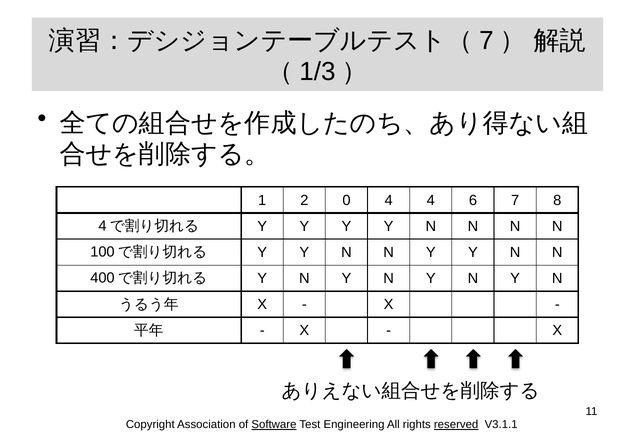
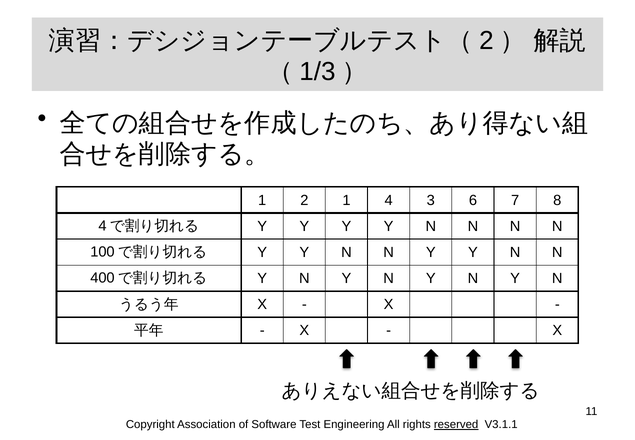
7: 7 -> 2 (486, 40)
2 0: 0 -> 1 (346, 200)
4 4: 4 -> 3 (431, 200)
Software underline: present -> none (274, 424)
